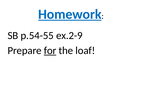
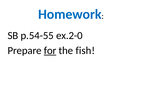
Homework underline: present -> none (70, 14)
ex.2-9: ex.2-9 -> ex.2-0 (69, 35)
loaf: loaf -> fish (85, 50)
